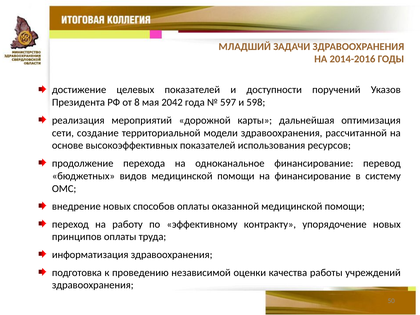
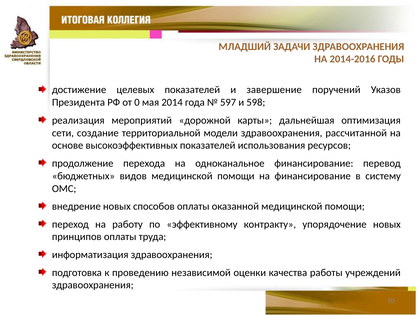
доступности: доступности -> завершение (274, 90)
8: 8 -> 0 (137, 102)
2042: 2042 -> 2014 (172, 102)
